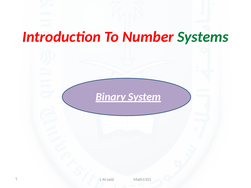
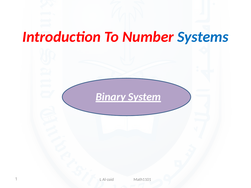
Systems colour: green -> blue (203, 37)
